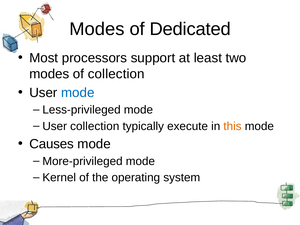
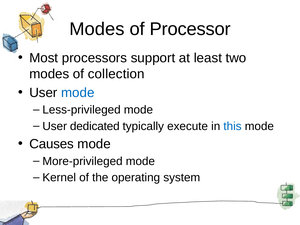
Dedicated: Dedicated -> Processor (190, 29)
User collection: collection -> dedicated (95, 126)
this colour: orange -> blue (232, 126)
